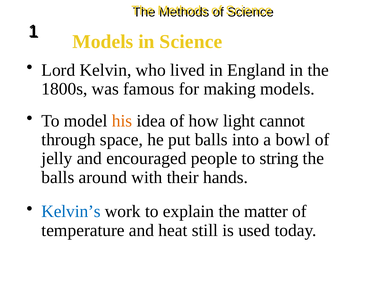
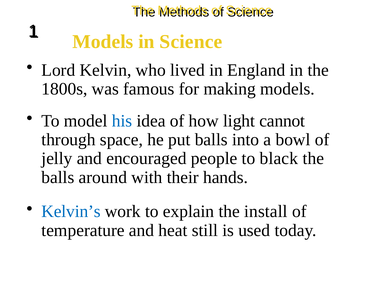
his colour: orange -> blue (122, 121)
string: string -> black (279, 158)
matter: matter -> install (266, 211)
